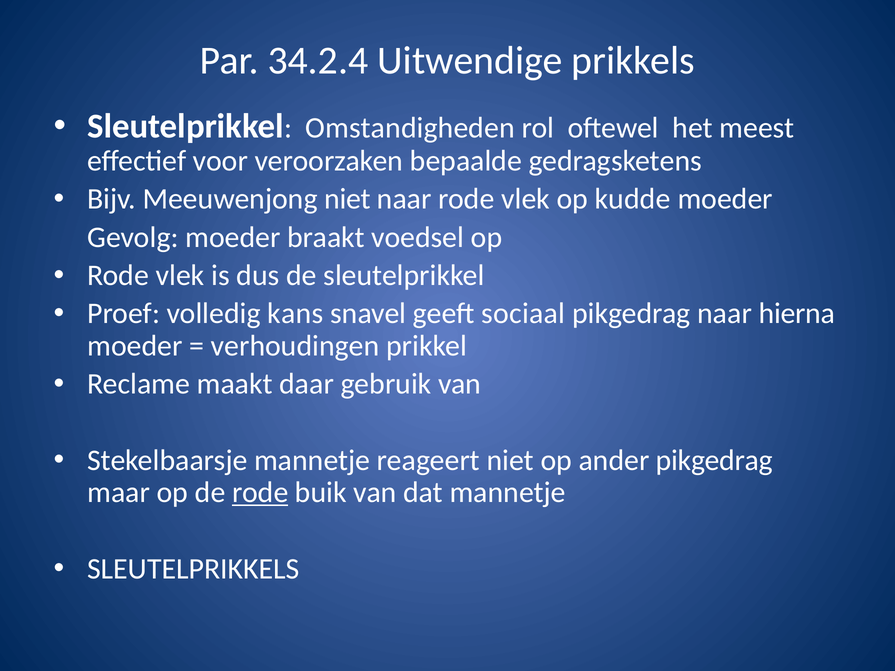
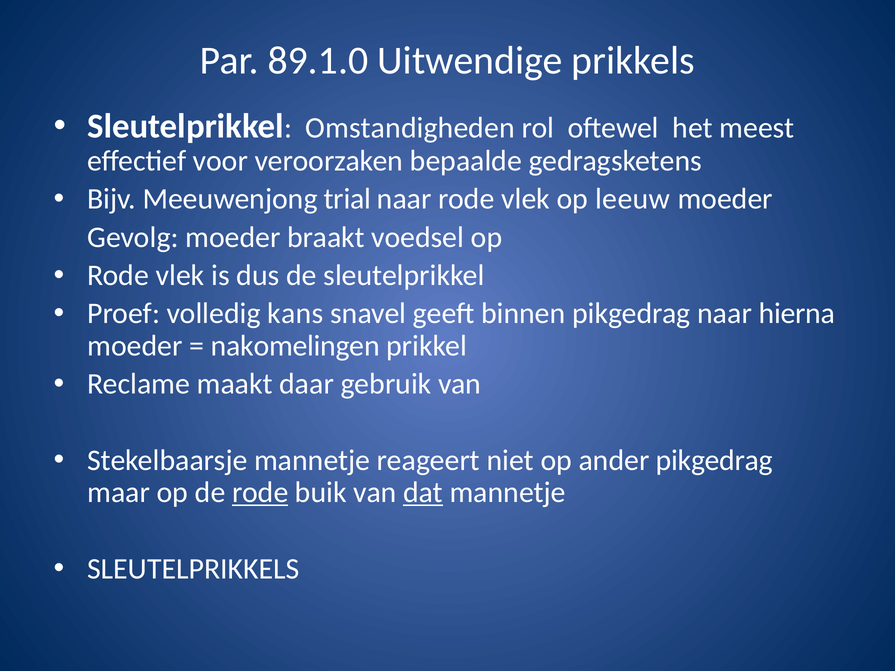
34.2.4: 34.2.4 -> 89.1.0 (318, 61)
Meeuwenjong niet: niet -> trial (347, 199)
kudde: kudde -> leeuw (633, 199)
sociaal: sociaal -> binnen (523, 314)
verhoudingen: verhoudingen -> nakomelingen (295, 346)
dat underline: none -> present (423, 493)
